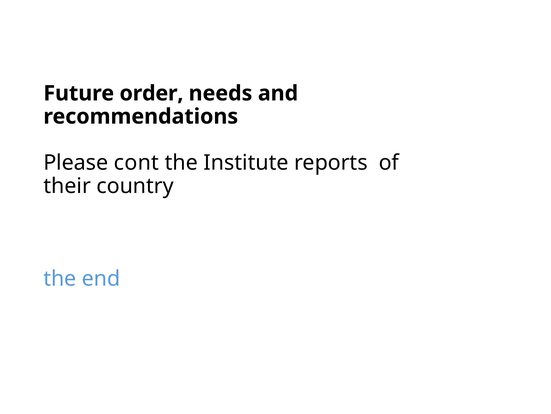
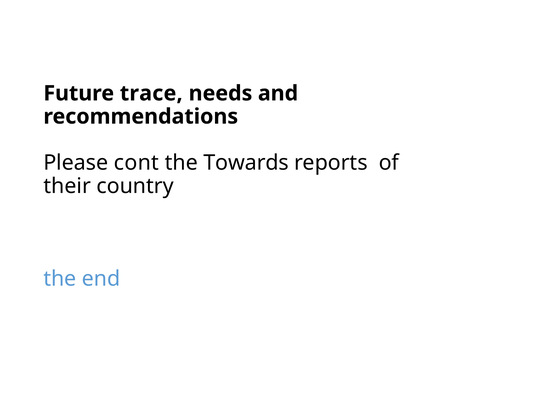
order: order -> trace (151, 93)
Institute: Institute -> Towards (246, 163)
